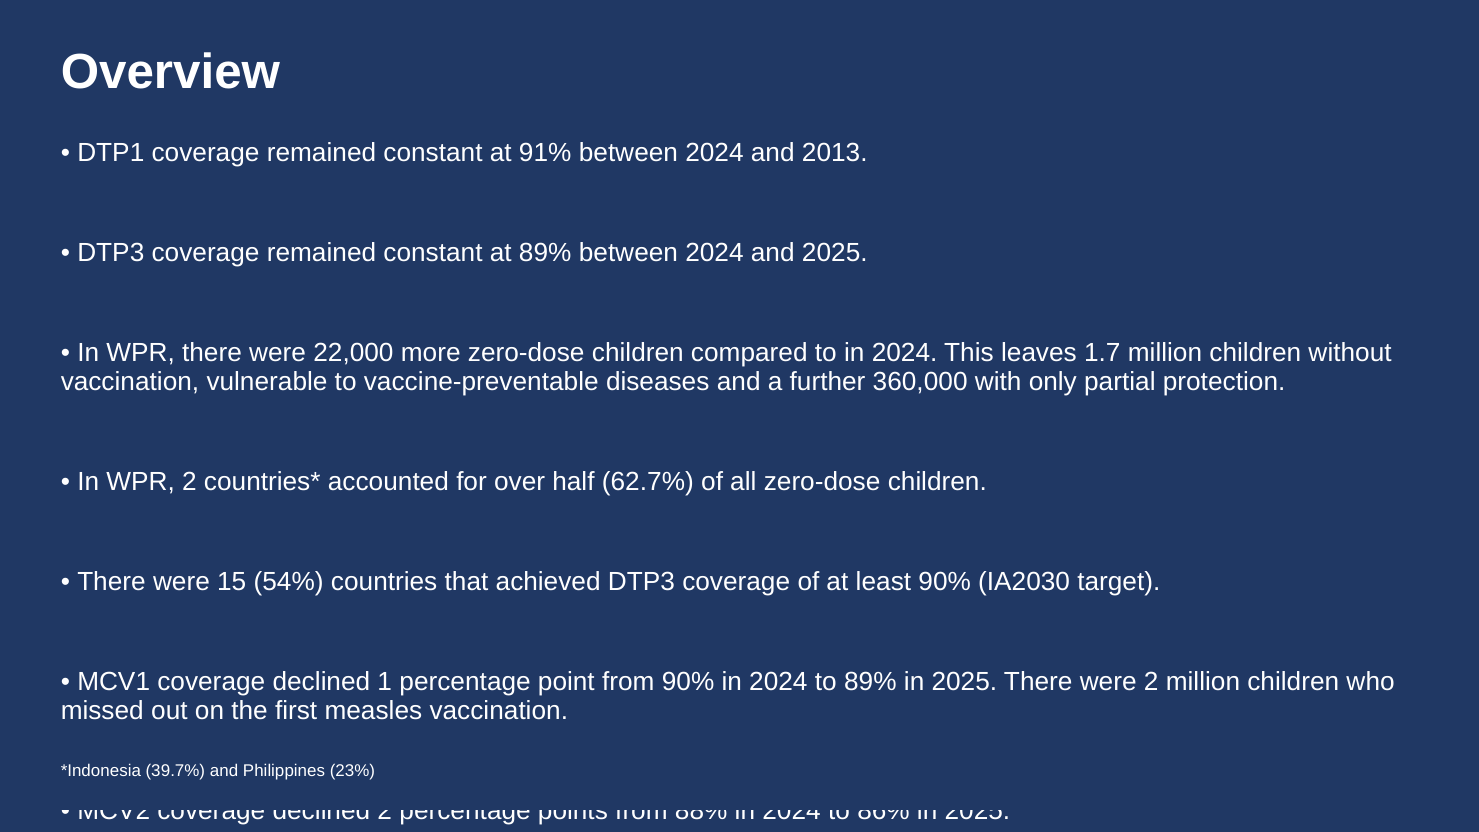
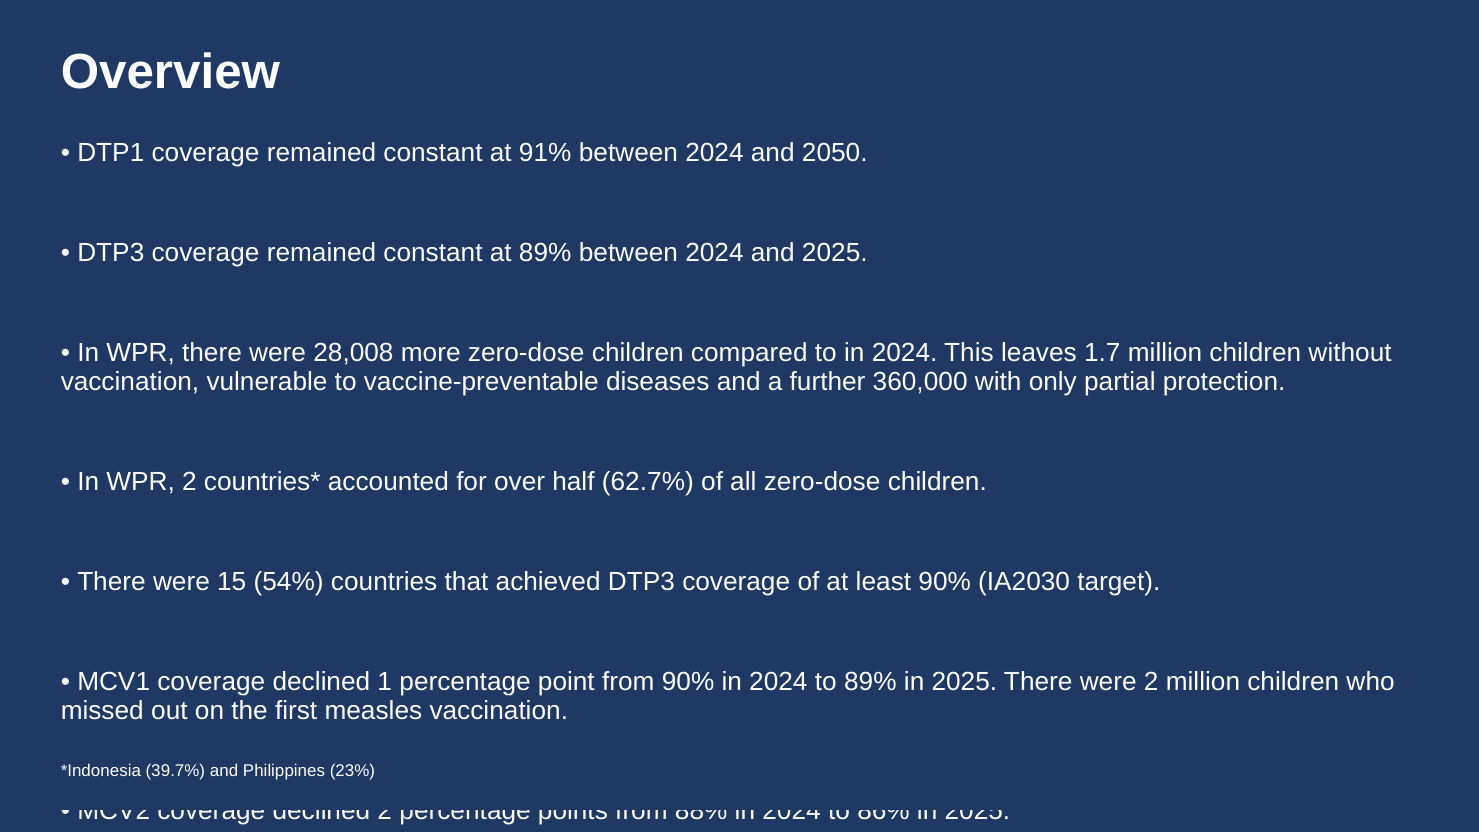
2013: 2013 -> 2050 (835, 153)
22,000: 22,000 -> 28,008 (353, 353)
